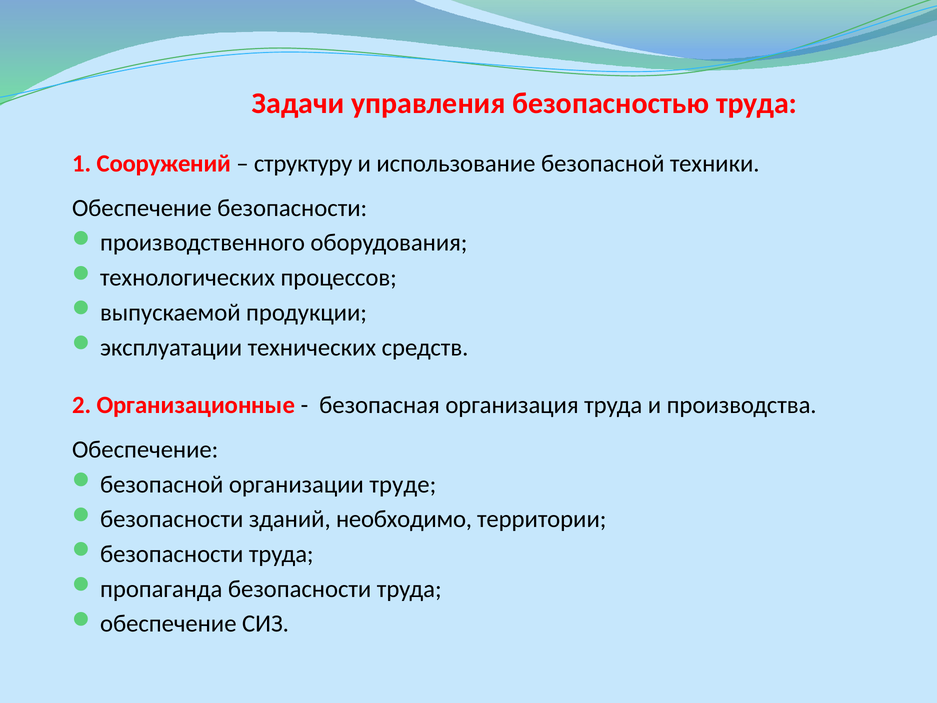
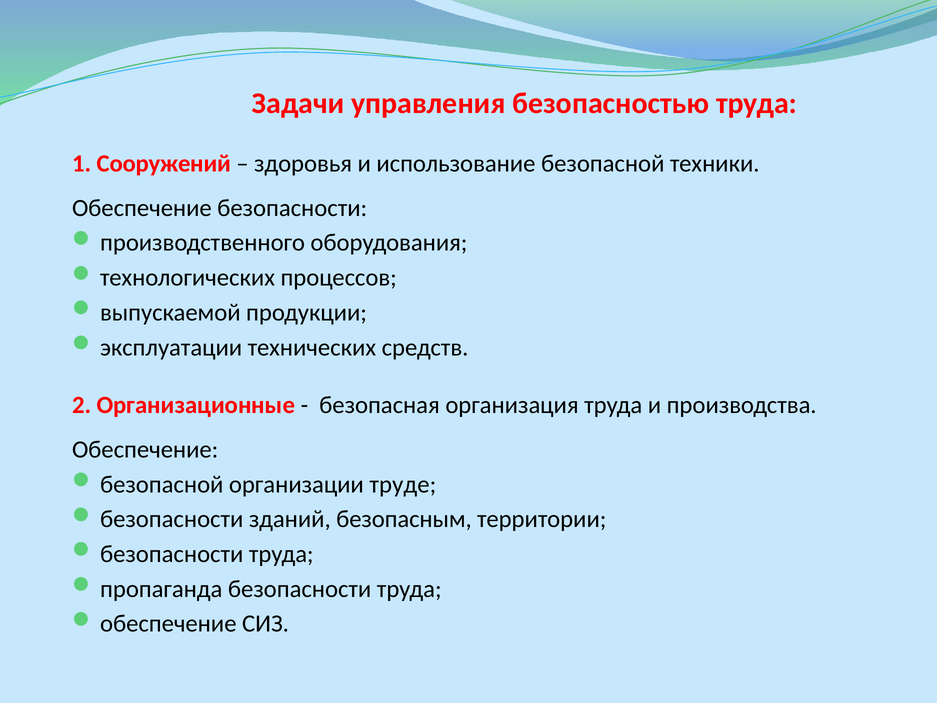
структуру: структуру -> здоровья (303, 163)
необходимо: необходимо -> безопасным (404, 519)
